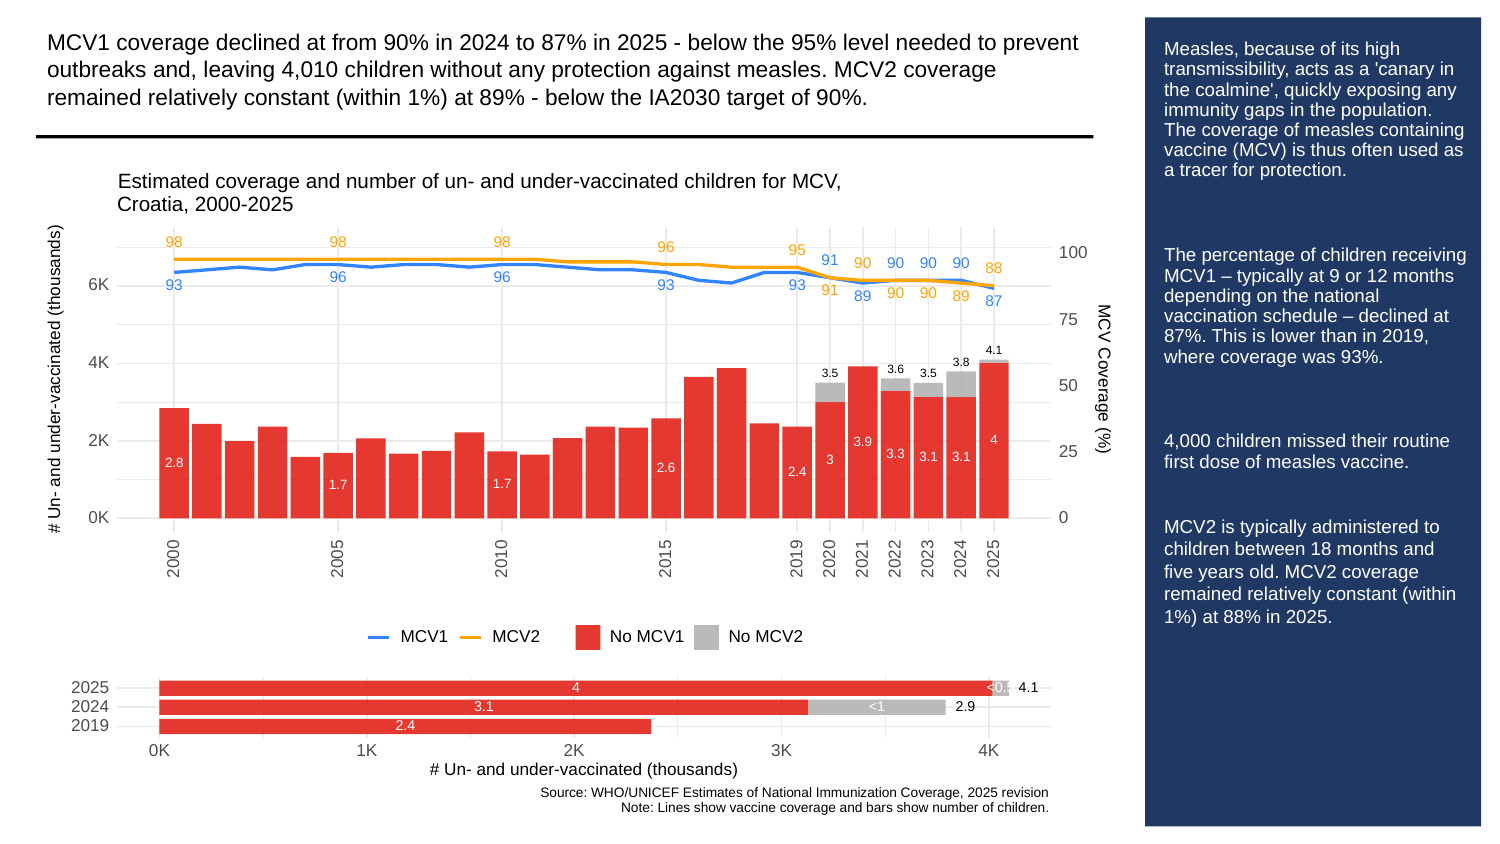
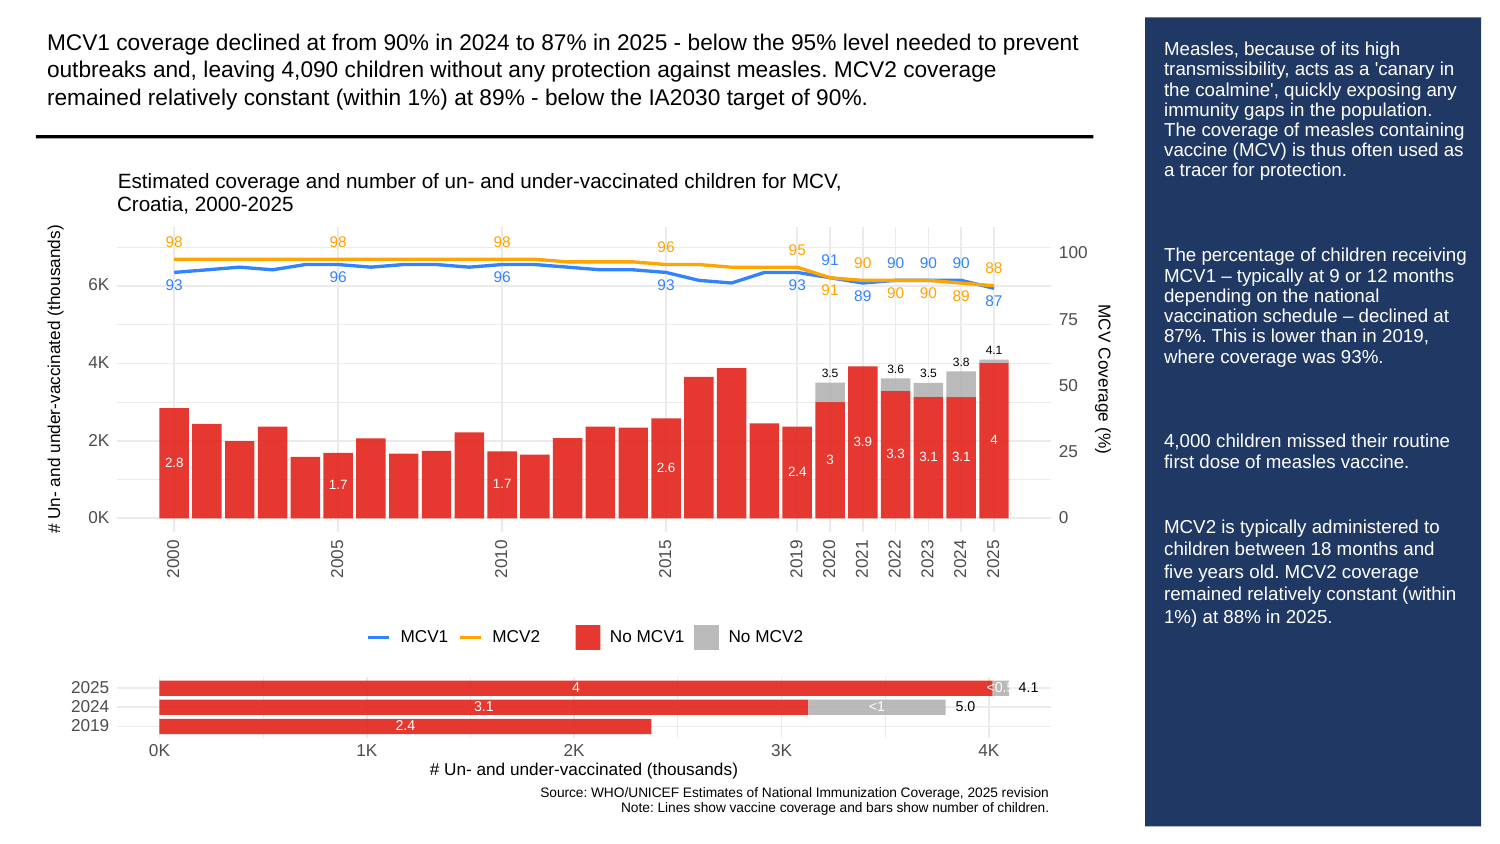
4,010: 4,010 -> 4,090 (310, 70)
2.9: 2.9 -> 5.0 (966, 707)
